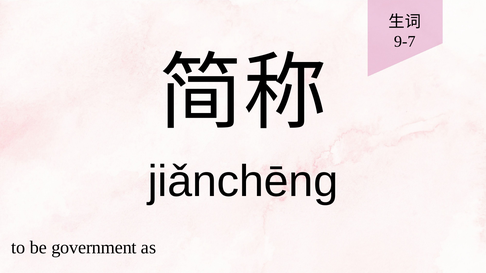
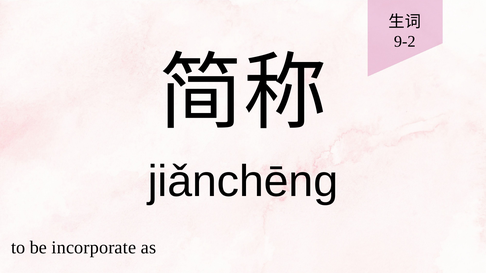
9-7: 9-7 -> 9-2 (405, 41)
government: government -> incorporate (94, 248)
